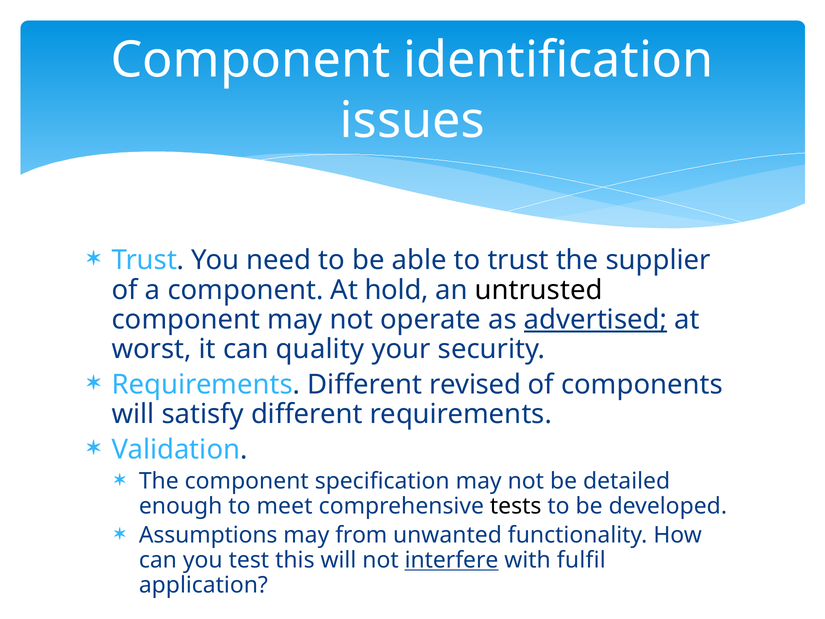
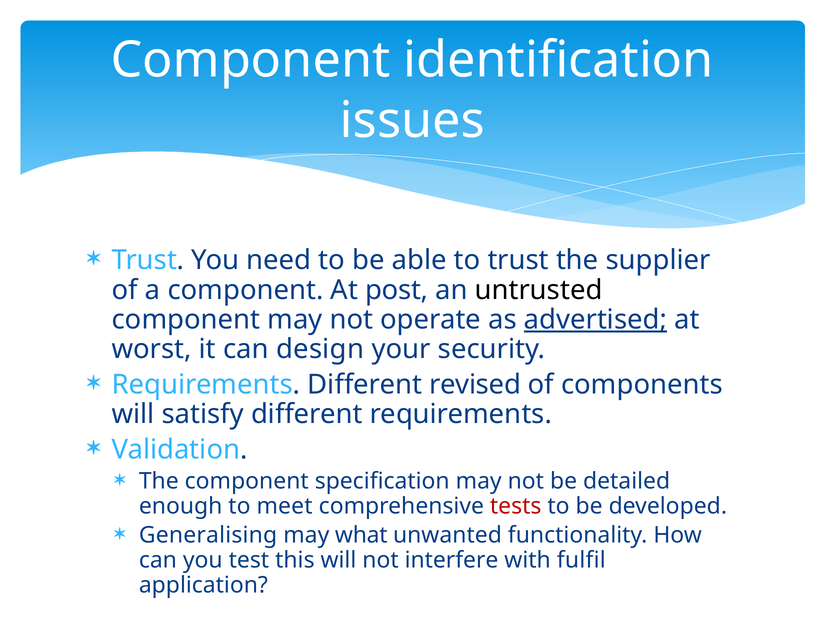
hold: hold -> post (397, 290)
quality: quality -> design (320, 349)
tests colour: black -> red (516, 506)
Assumptions: Assumptions -> Generalising (208, 535)
from: from -> what (361, 535)
interfere underline: present -> none (452, 560)
